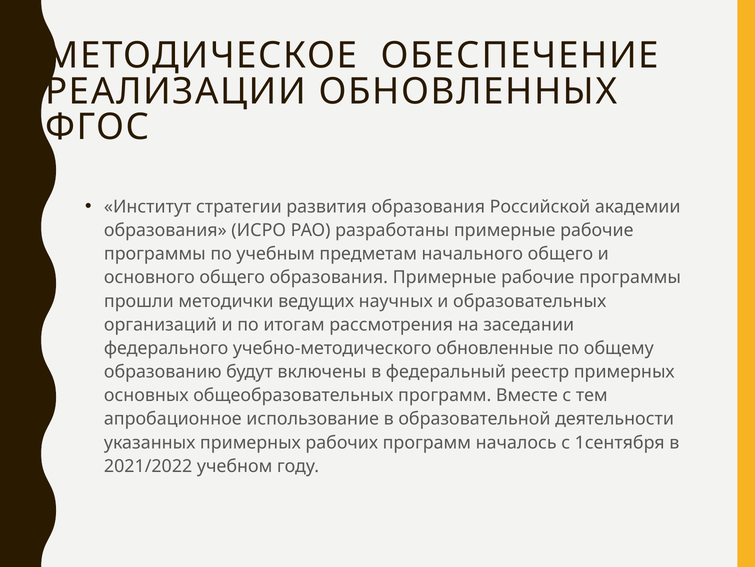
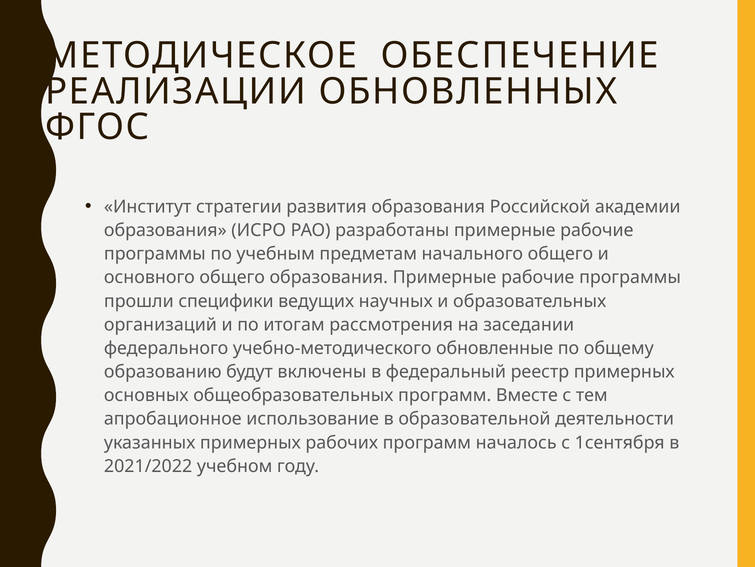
методички: методички -> специфики (226, 301)
